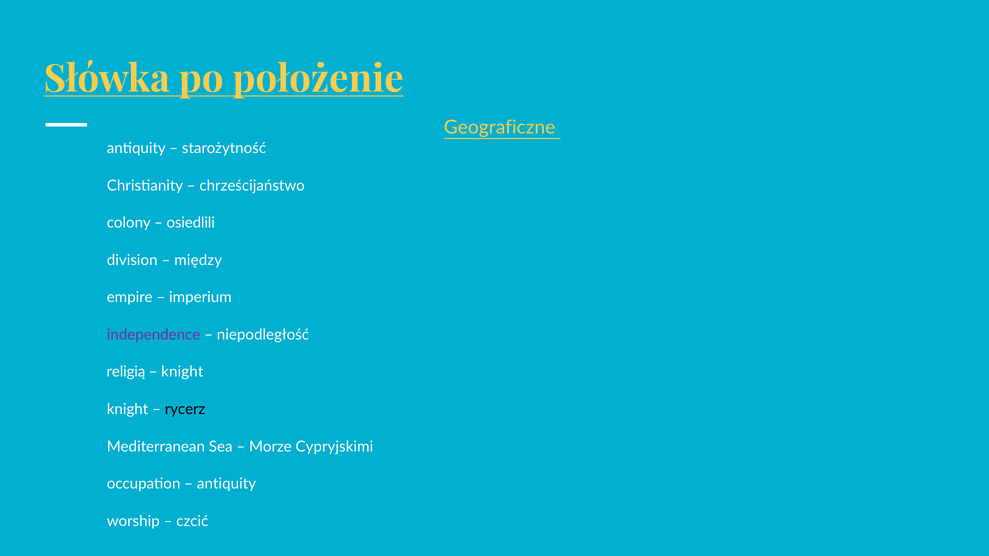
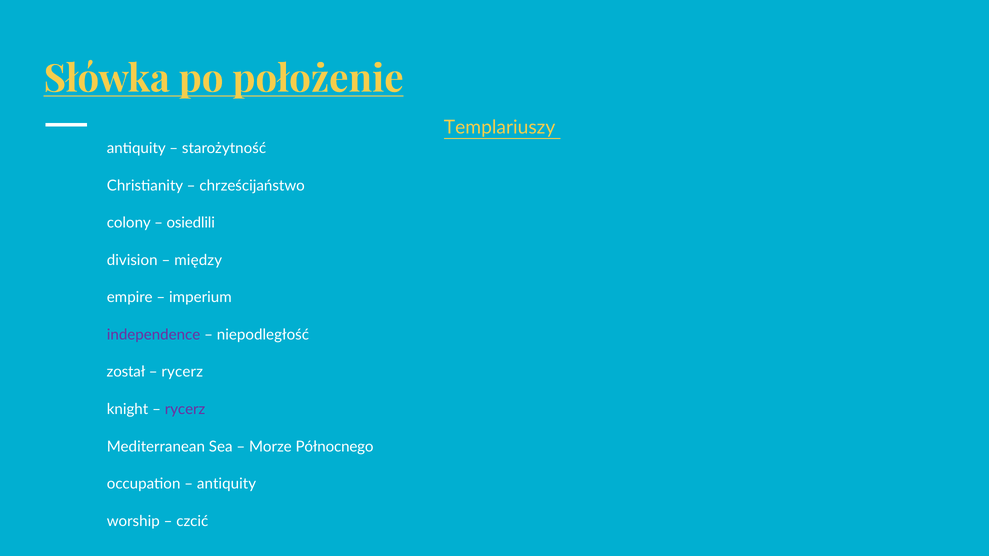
Geograficzne: Geograficzne -> Templariuszy (500, 128)
religią: religią -> został (126, 372)
knight: knight -> rycerz (182, 372)
rycerz colour: black -> purple (185, 410)
Cypryjskimi: Cypryjskimi -> Północnego (335, 447)
